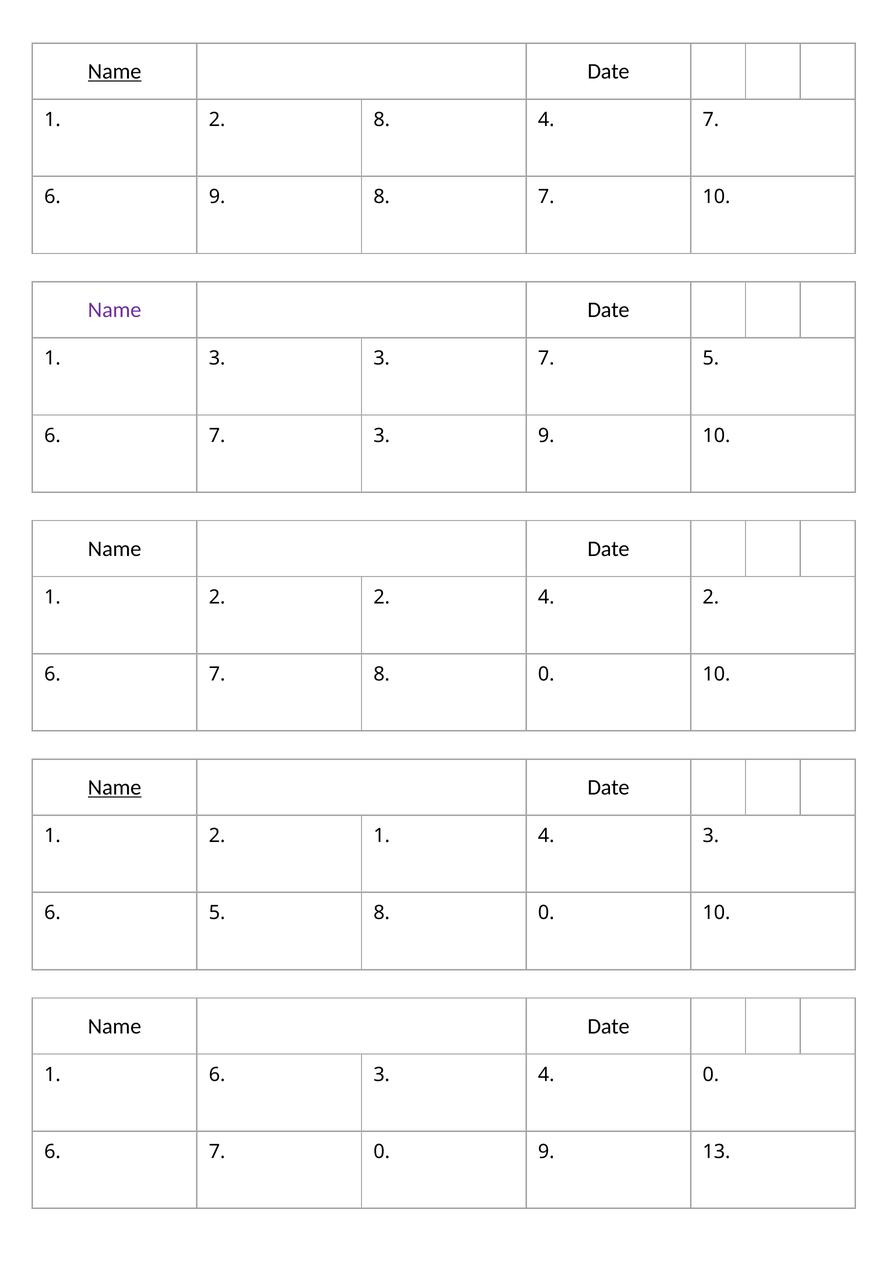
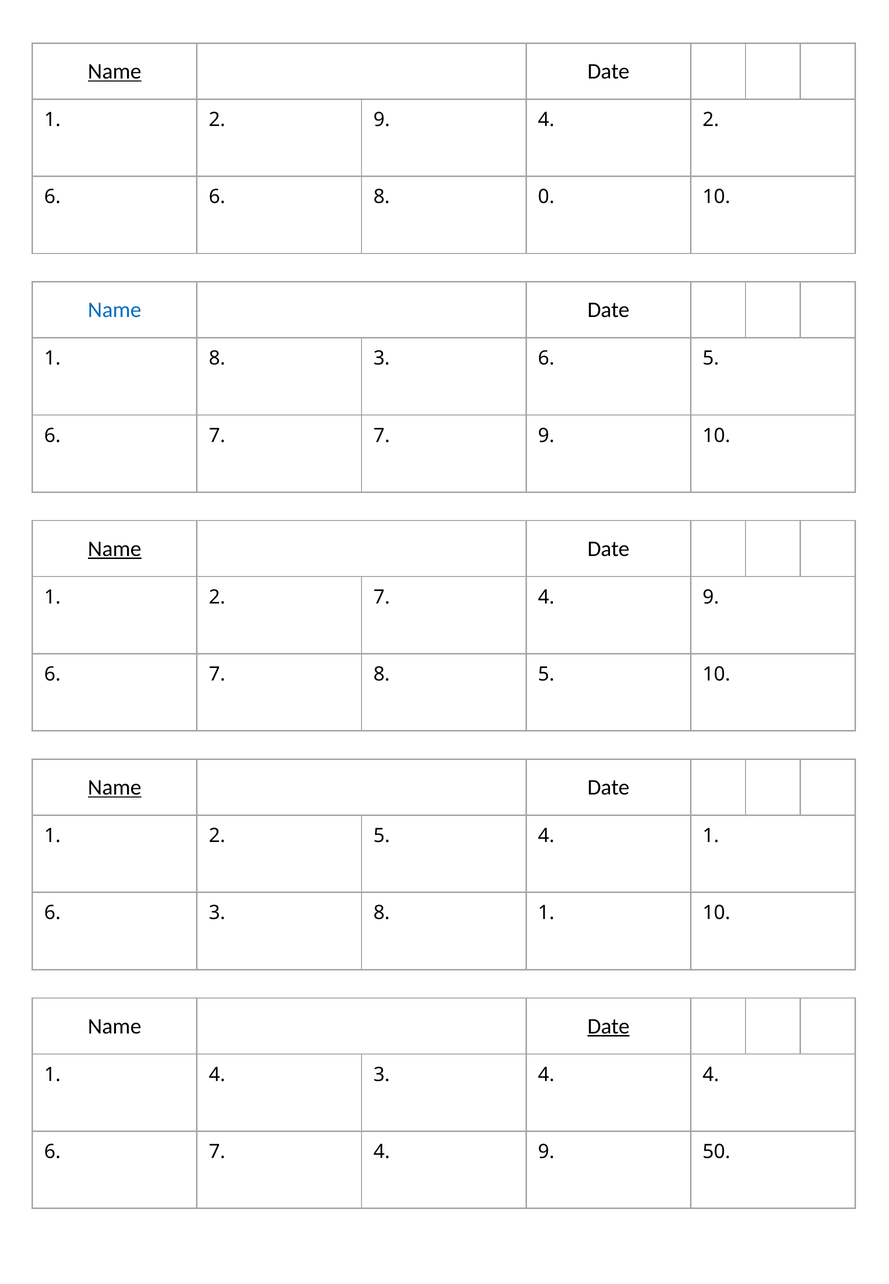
2 8: 8 -> 9 (382, 120)
4 7: 7 -> 2 (711, 120)
6 9: 9 -> 6 (217, 197)
8 7: 7 -> 0 (546, 197)
Name colour: purple -> blue (115, 310)
1 3: 3 -> 8 (217, 358)
3 7: 7 -> 6 (546, 358)
7 3: 3 -> 7 (382, 436)
Name underline: none -> present (115, 549)
2 2: 2 -> 7 (382, 597)
2: 2 -> 9 (711, 597)
7 8 0: 0 -> 5 (546, 674)
2 1: 1 -> 5 (382, 836)
4 3: 3 -> 1 (711, 836)
6 5: 5 -> 3 (217, 913)
0: 0 -> 1 (546, 913)
Date underline: none -> present (609, 1026)
1 6: 6 -> 4 (217, 1075)
4 0: 0 -> 4 (711, 1075)
6 7 0: 0 -> 4 (382, 1152)
13: 13 -> 50 (716, 1152)
